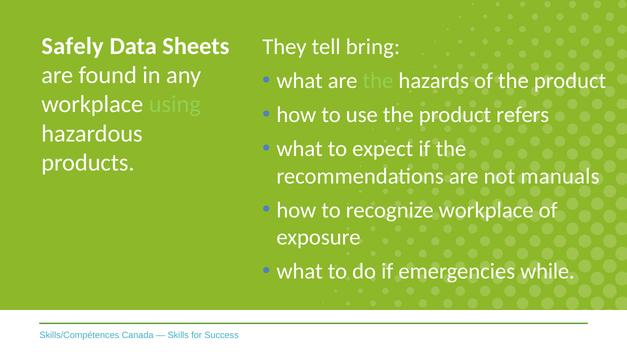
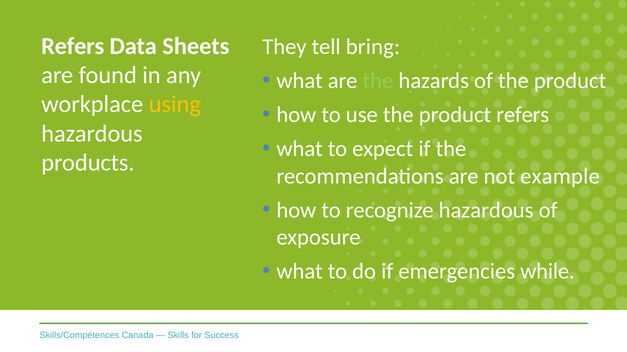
Safely: Safely -> Refers (73, 46)
using colour: light green -> yellow (175, 105)
manuals: manuals -> example (560, 176)
recognize workplace: workplace -> hazardous (486, 211)
